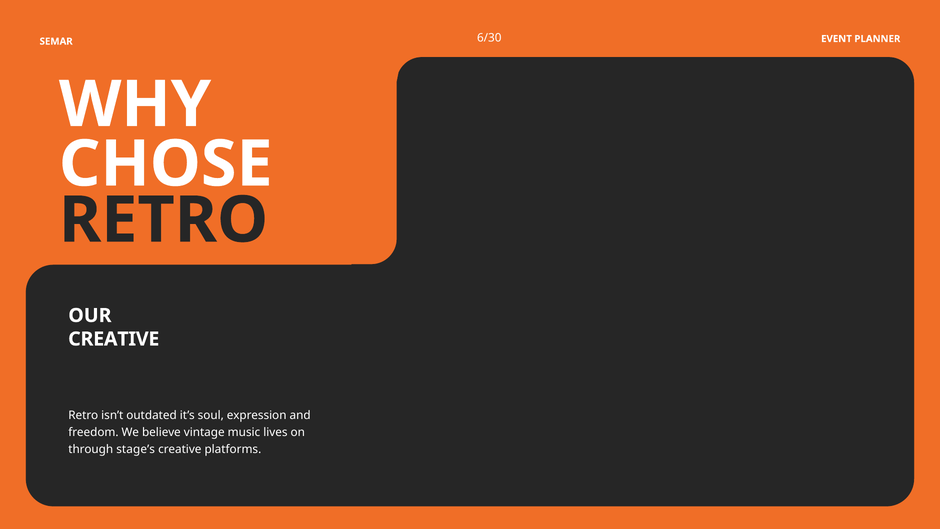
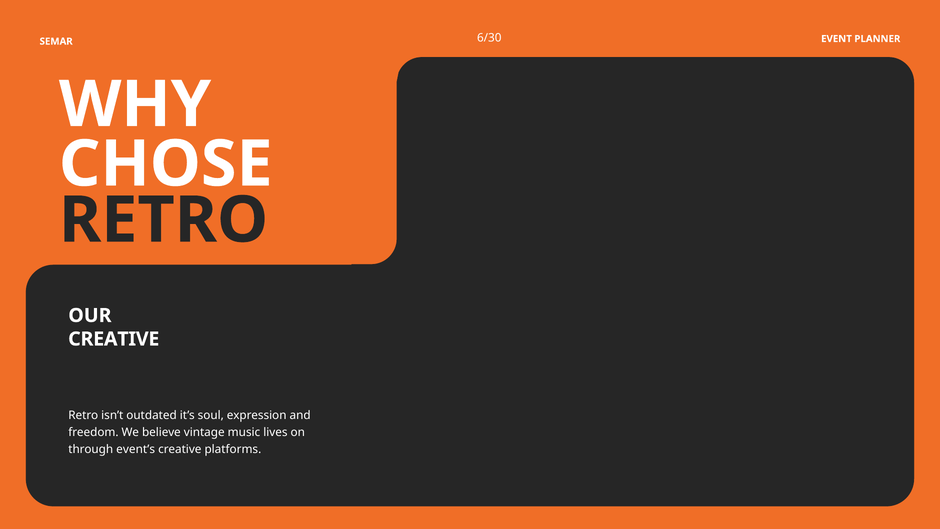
stage’s: stage’s -> event’s (136, 449)
